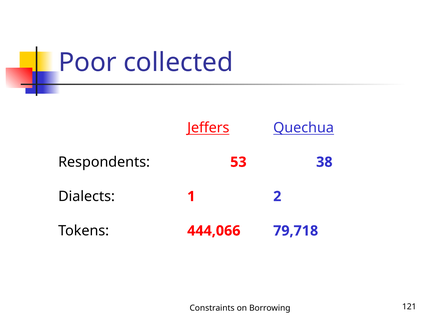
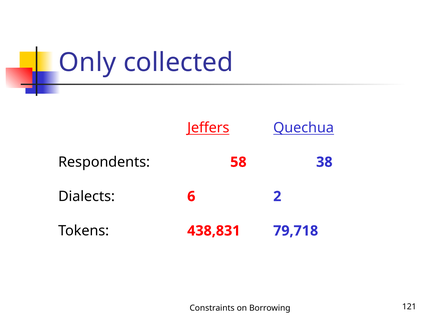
Poor: Poor -> Only (87, 63)
53: 53 -> 58 (238, 162)
1: 1 -> 6 (191, 197)
444,066: 444,066 -> 438,831 (214, 231)
